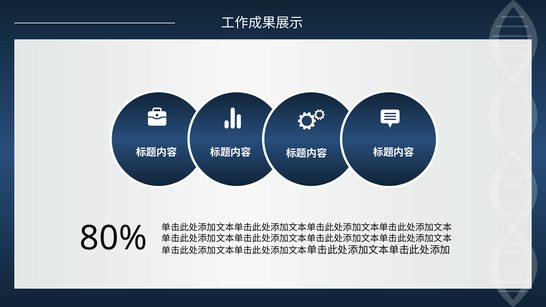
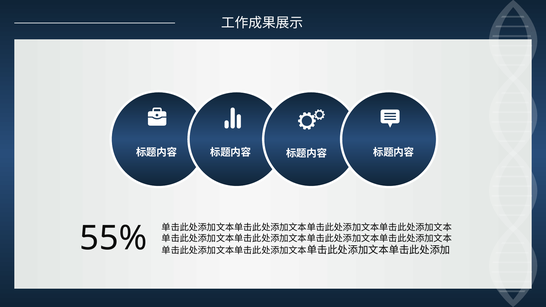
80%: 80% -> 55% (113, 238)
